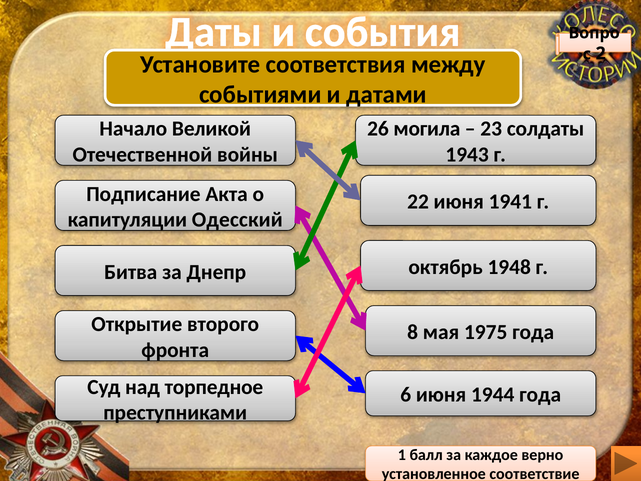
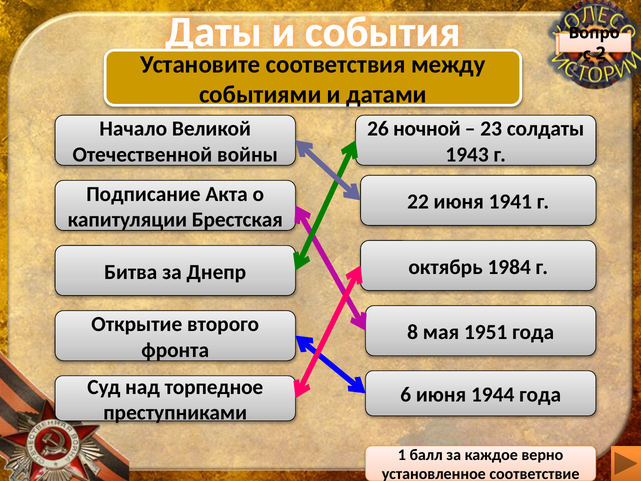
могила: могила -> ночной (427, 129)
Одесский: Одесский -> Брестская (237, 220)
1948: 1948 -> 1984 (509, 267)
1975: 1975 -> 1951 (486, 332)
